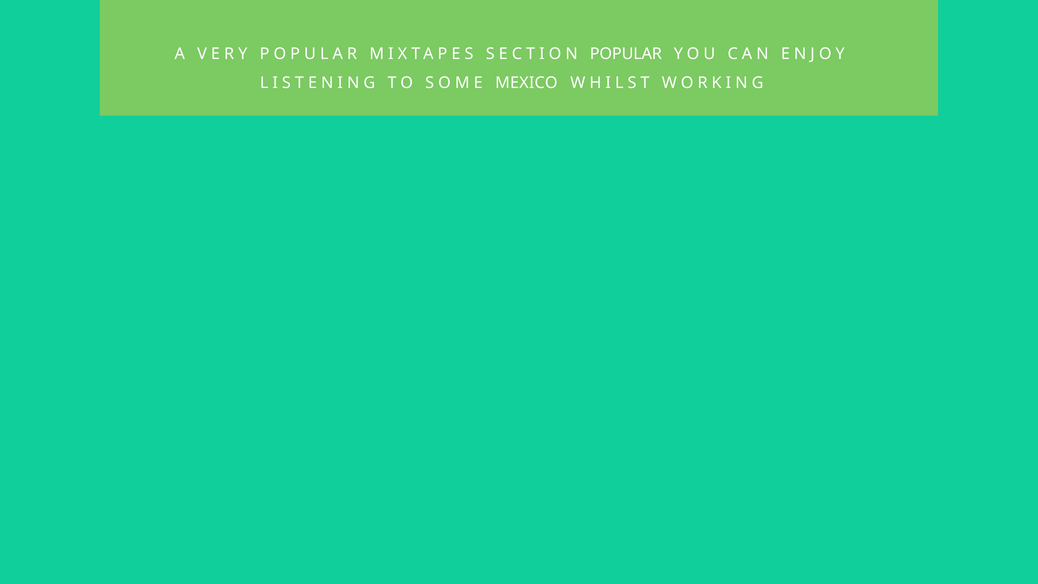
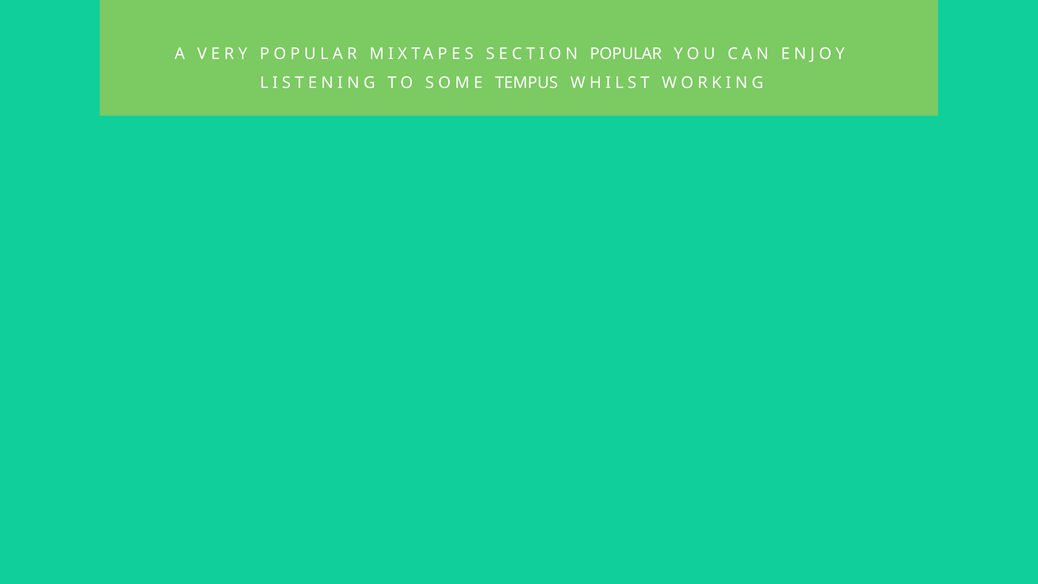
MEXICO: MEXICO -> TEMPUS (527, 83)
